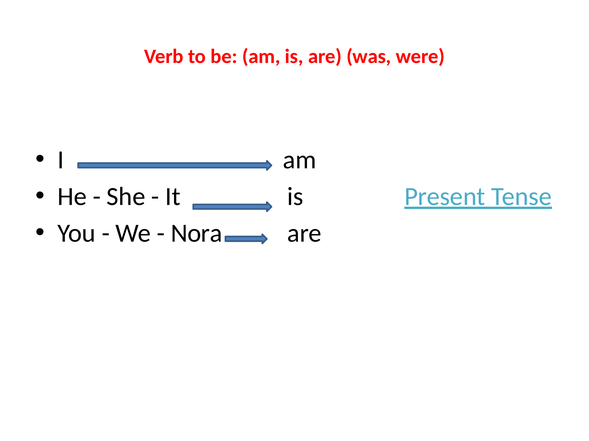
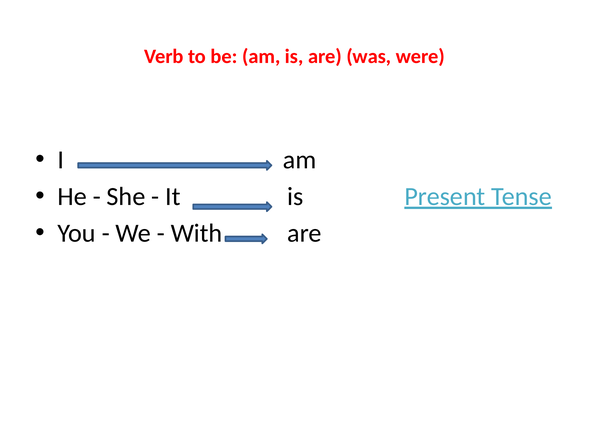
Nora: Nora -> With (197, 234)
